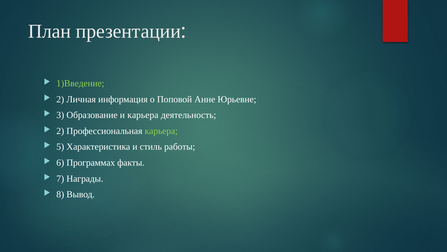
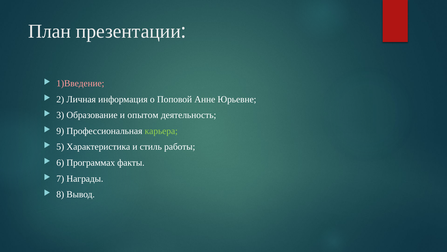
1)Введение colour: light green -> pink (80, 83)
и карьера: карьера -> опытом (143, 115)
2: 2 -> 9 (60, 131)
